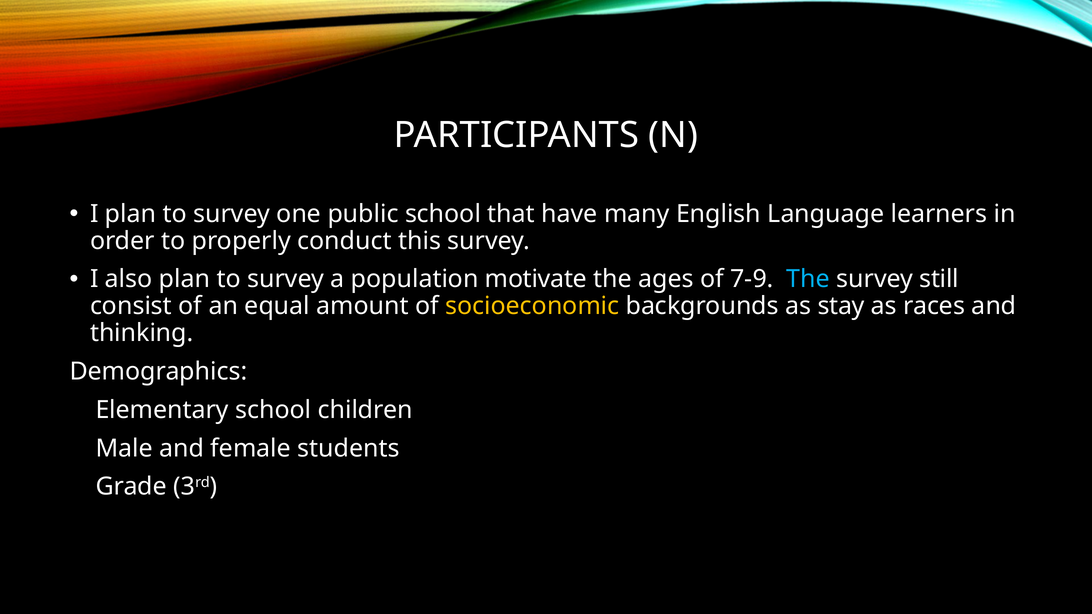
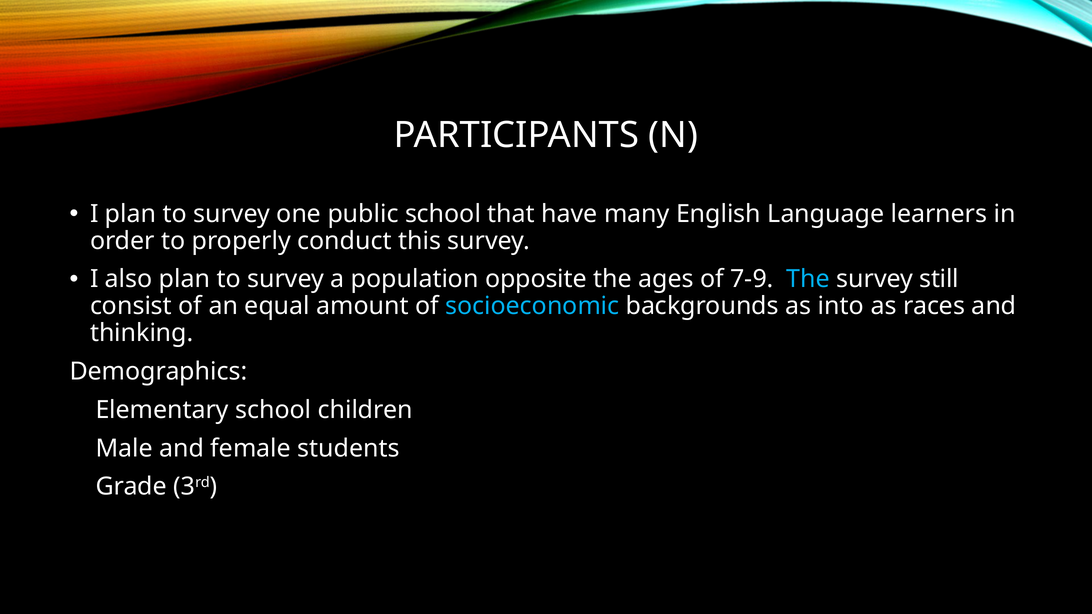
motivate: motivate -> opposite (536, 279)
socioeconomic colour: yellow -> light blue (532, 306)
stay: stay -> into (841, 306)
